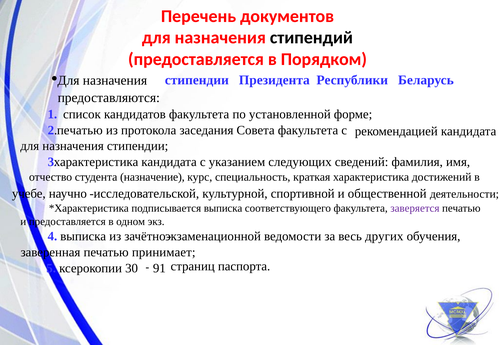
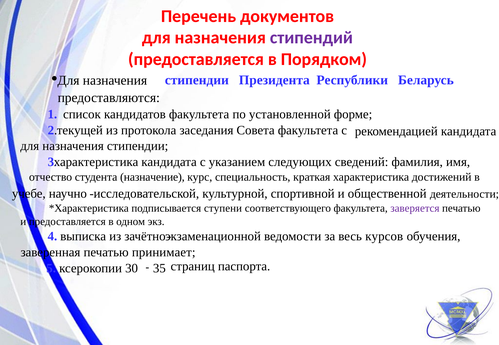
стипендий colour: black -> purple (311, 38)
2 печатью: печатью -> текущей (80, 130)
подписывается выписка: выписка -> ступени (223, 208)
других: других -> курсов (384, 237)
91: 91 -> 35 (159, 269)
